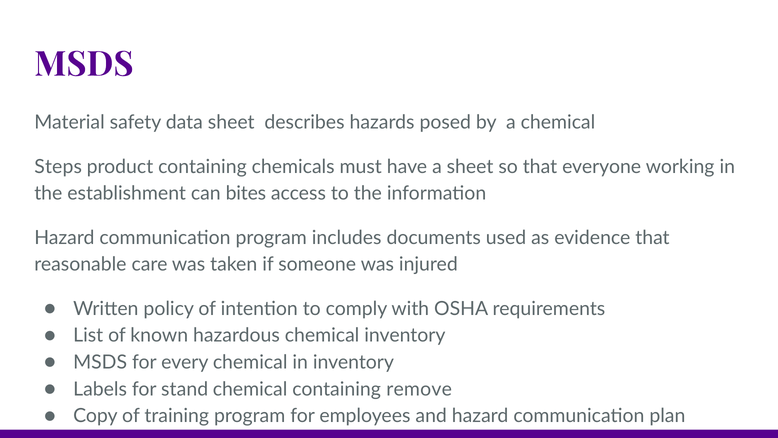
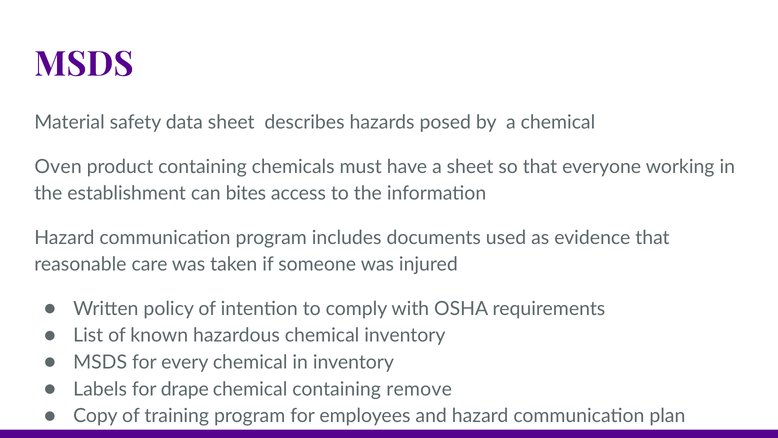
Steps: Steps -> Oven (58, 166)
stand: stand -> drape (185, 389)
